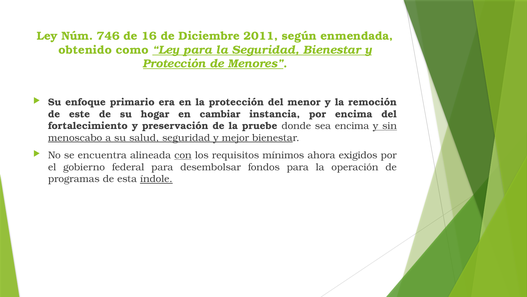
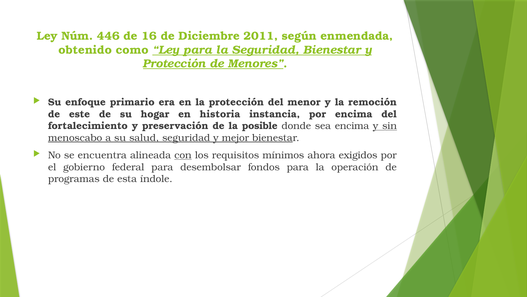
746: 746 -> 446 (108, 36)
cambiar: cambiar -> historia (220, 114)
pruebe: pruebe -> posible (260, 126)
índole underline: present -> none (156, 179)
